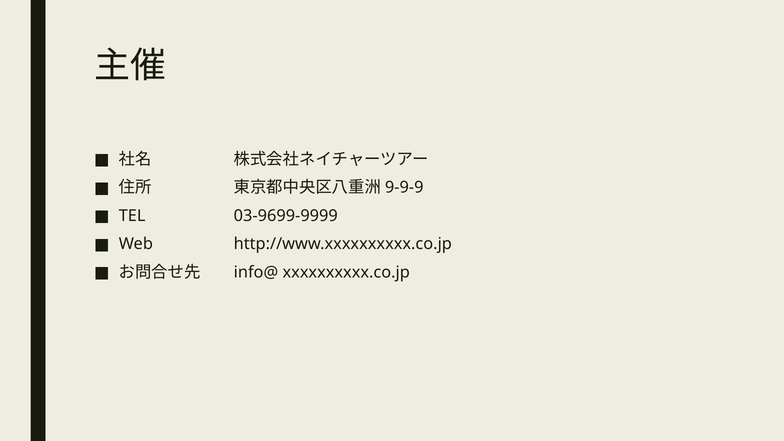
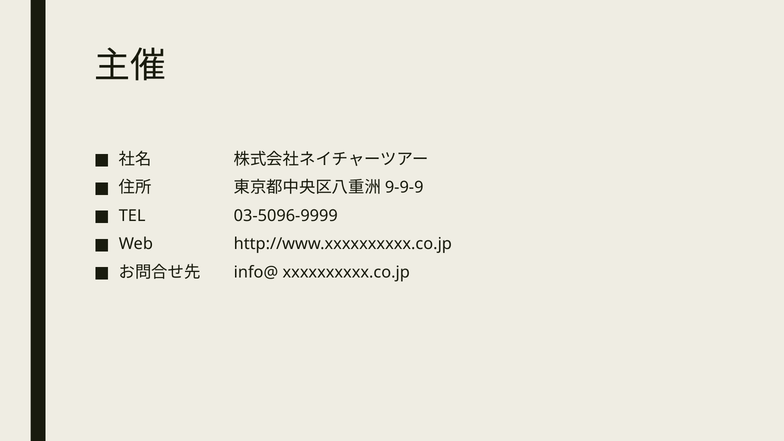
03-9699-9999: 03-9699-9999 -> 03-5096-9999 (286, 216)
